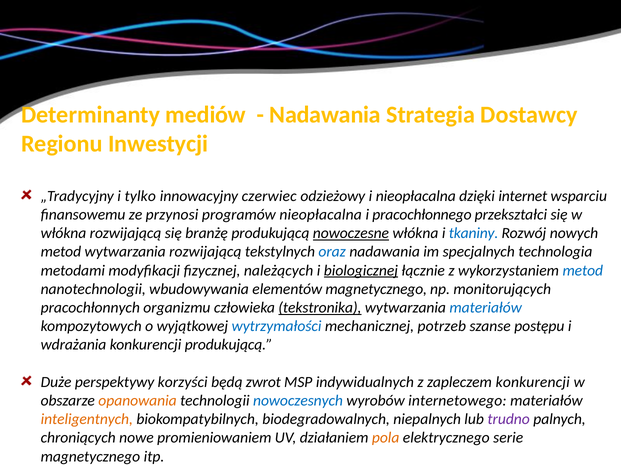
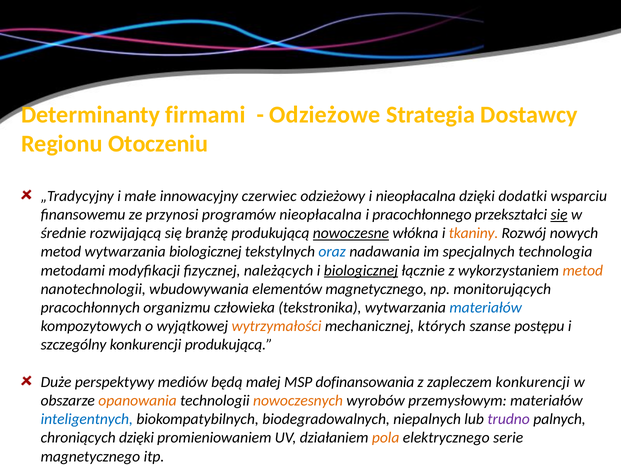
mediów: mediów -> firmami (206, 115)
Nadawania: Nadawania -> Odzieżowe (325, 115)
Inwestycji: Inwestycji -> Otoczeniu (158, 144)
tylko: tylko -> małe (140, 196)
internet: internet -> dodatki (523, 196)
się underline: none -> present (559, 215)
włókna: włókna -> średnie (63, 234)
tkaniny colour: blue -> orange (474, 234)
wytwarzania rozwijającą: rozwijającą -> biologicznej (205, 252)
metod colour: blue -> orange (583, 271)
tekstronika underline: present -> none (320, 308)
wytrzymałości colour: blue -> orange (277, 327)
potrzeb: potrzeb -> których (442, 327)
wdrażania: wdrażania -> szczególny (74, 345)
korzyści: korzyści -> mediów (183, 383)
zwrot: zwrot -> małej (263, 383)
indywidualnych: indywidualnych -> dofinansowania (365, 383)
nowoczesnych colour: blue -> orange (298, 401)
internetowego: internetowego -> przemysłowym (457, 401)
inteligentnych colour: orange -> blue (87, 420)
chroniących nowe: nowe -> dzięki (137, 439)
